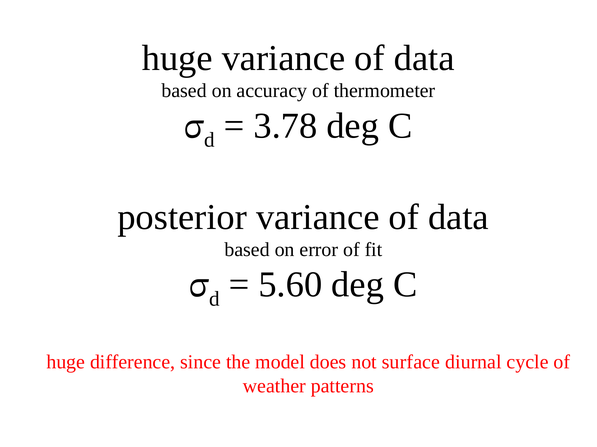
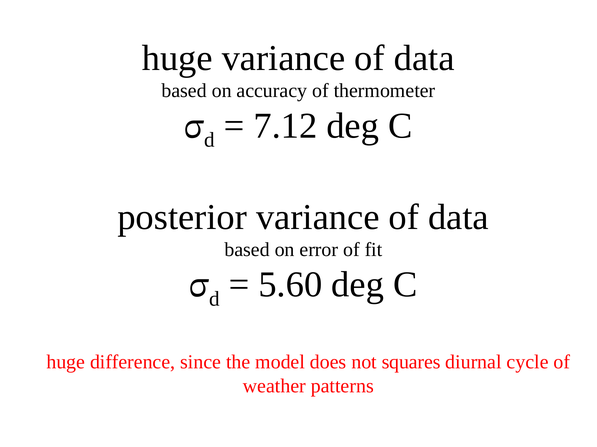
3.78: 3.78 -> 7.12 (285, 126)
surface: surface -> squares (411, 363)
